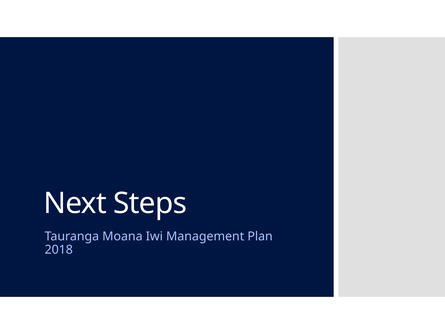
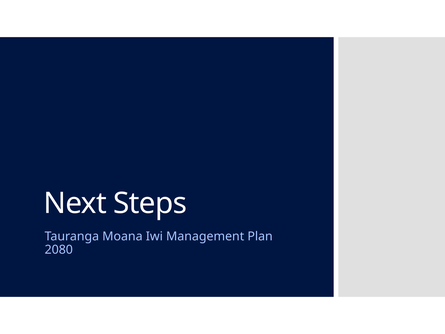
2018: 2018 -> 2080 (59, 249)
